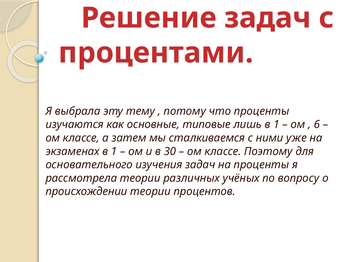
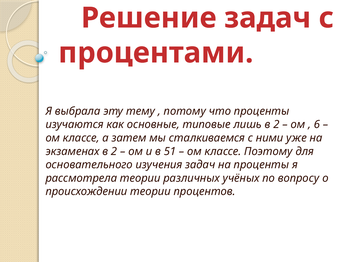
лишь в 1: 1 -> 2 (276, 125)
экзаменах в 1: 1 -> 2 (114, 152)
30: 30 -> 51 (170, 152)
